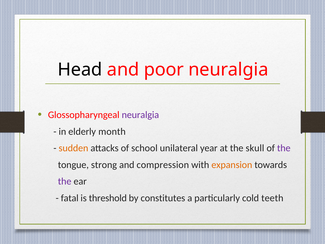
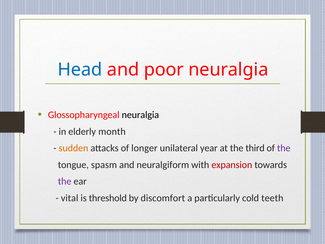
Head colour: black -> blue (80, 69)
neuralgia colour: purple -> black (140, 115)
school: school -> longer (144, 148)
skull: skull -> third (255, 148)
strong: strong -> spasm (104, 165)
compression: compression -> neuralgiform (163, 165)
expansion colour: orange -> red (232, 165)
fatal: fatal -> vital (70, 198)
constitutes: constitutes -> discomfort (163, 198)
